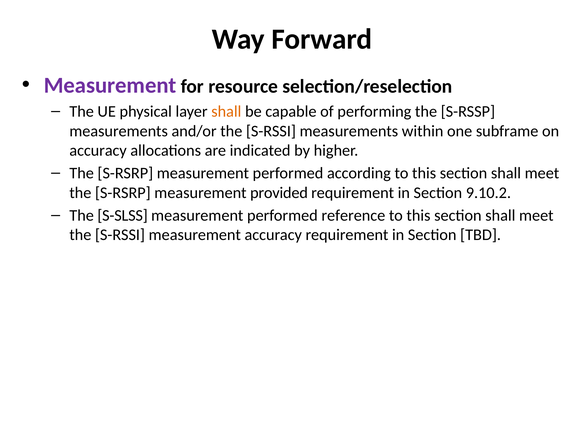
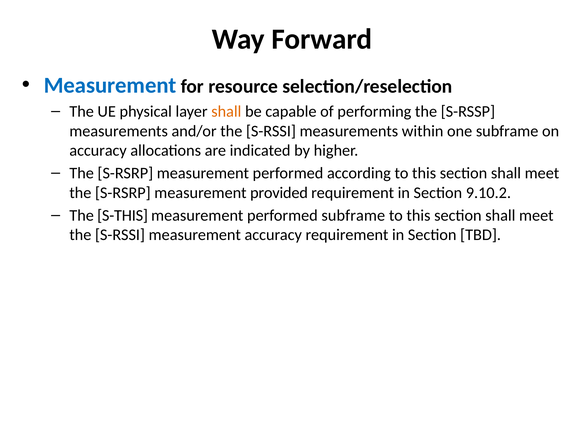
Measurement colour: purple -> blue (110, 85)
S-SLSS: S-SLSS -> S-THIS (123, 215)
performed reference: reference -> subframe (353, 215)
